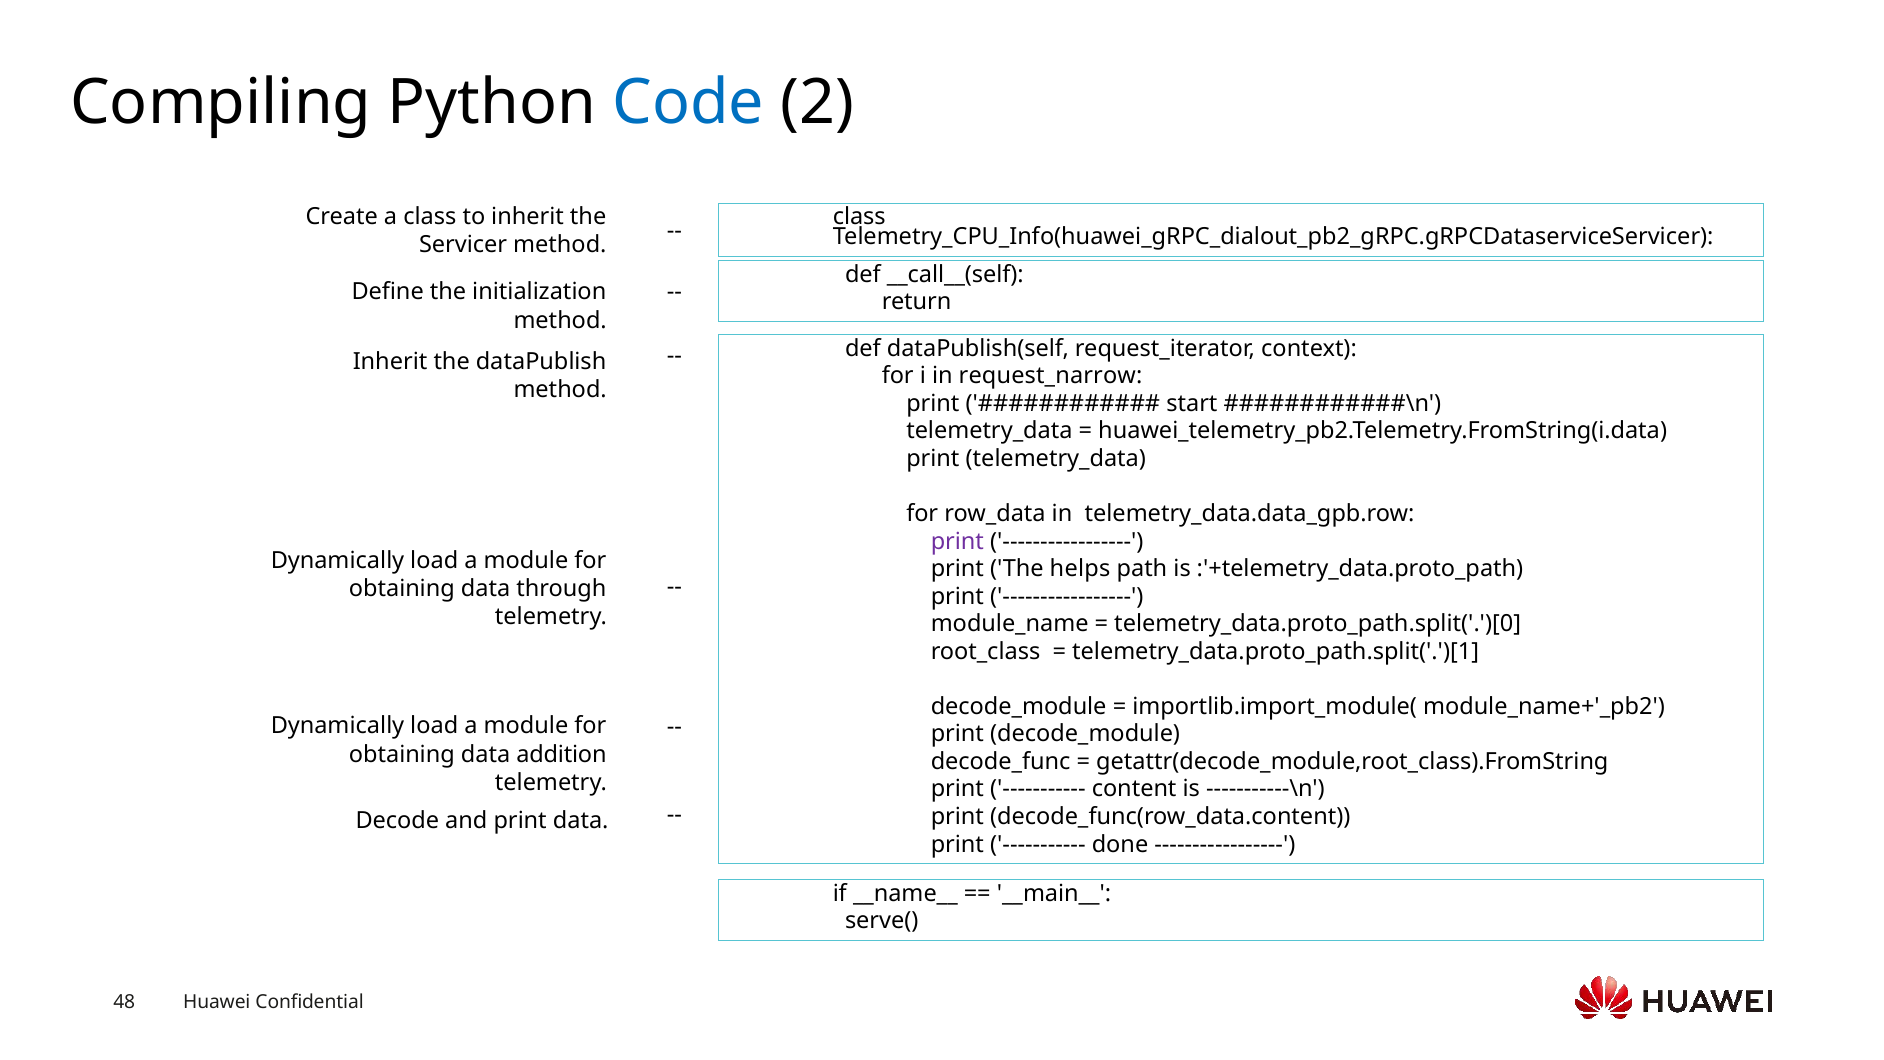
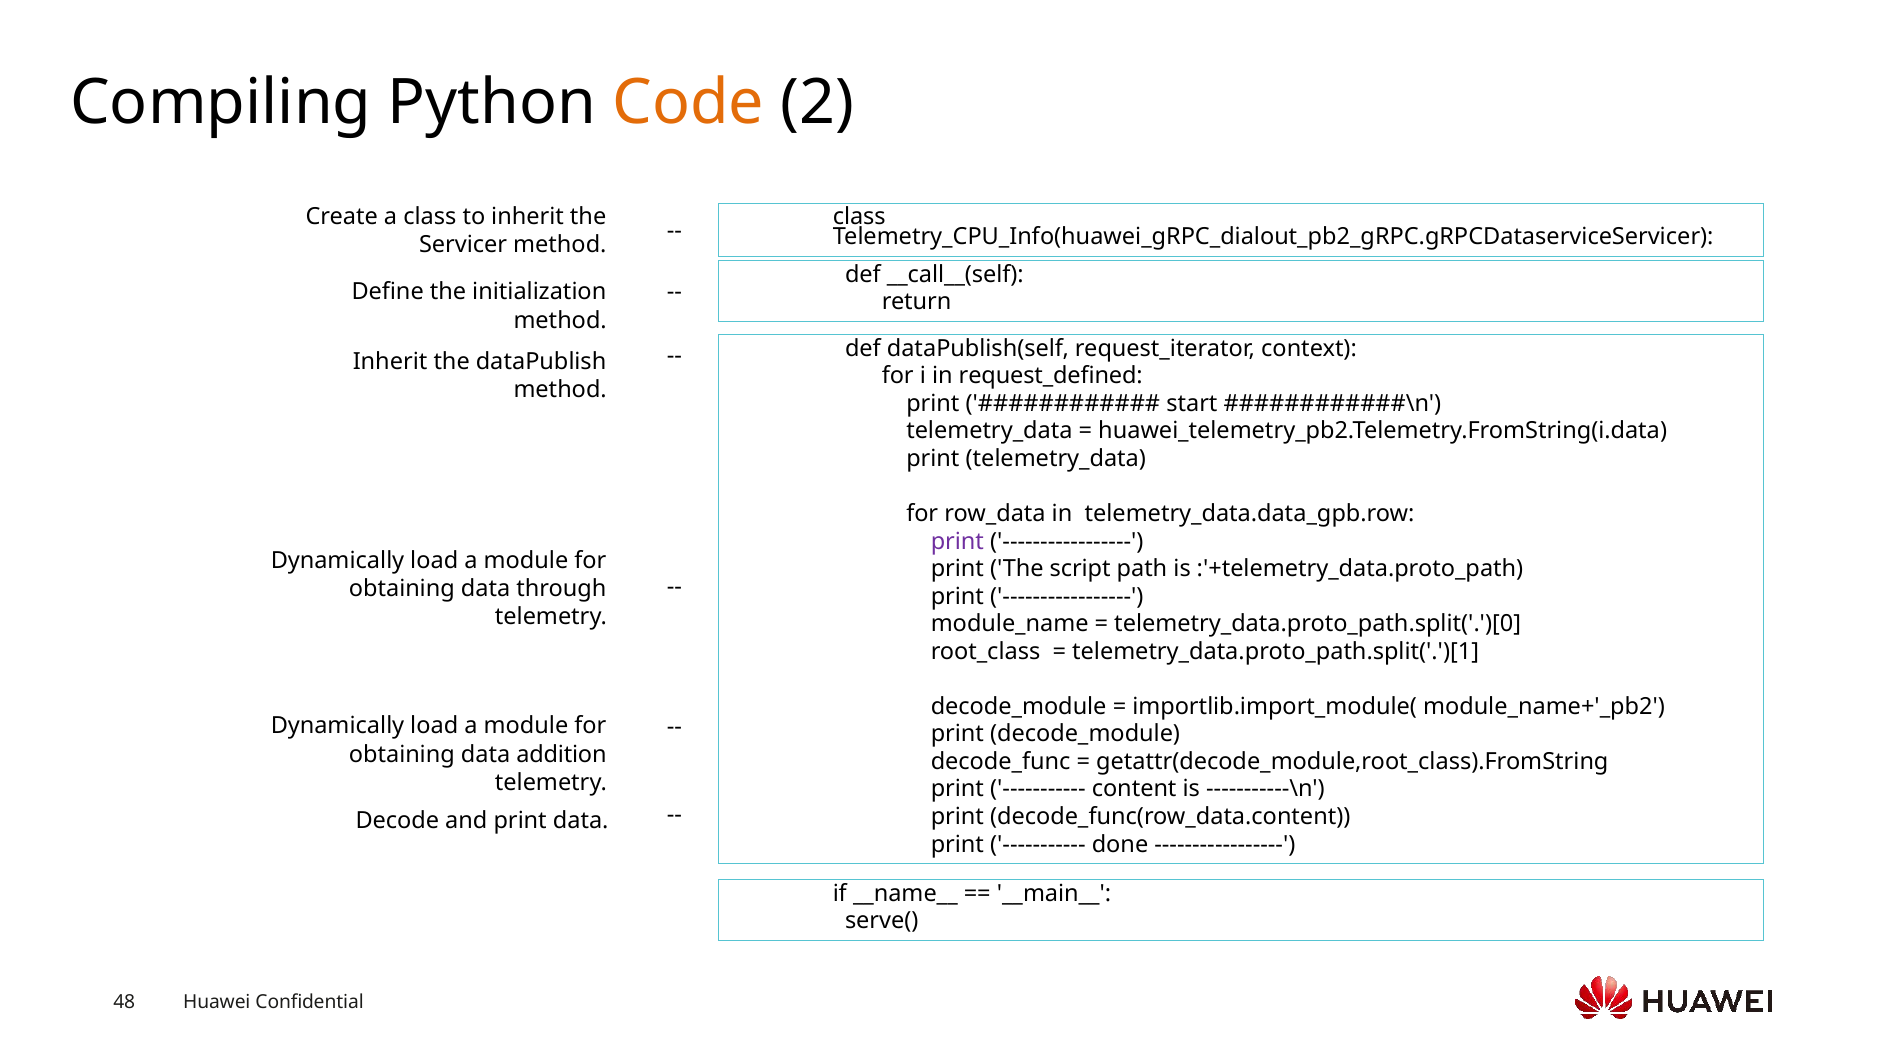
Code colour: blue -> orange (689, 103)
request_narrow: request_narrow -> request_defined (1051, 376)
helps: helps -> script (1080, 569)
